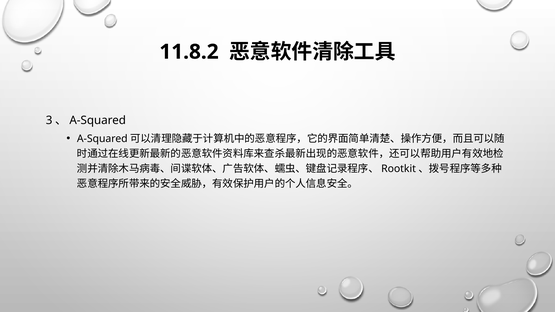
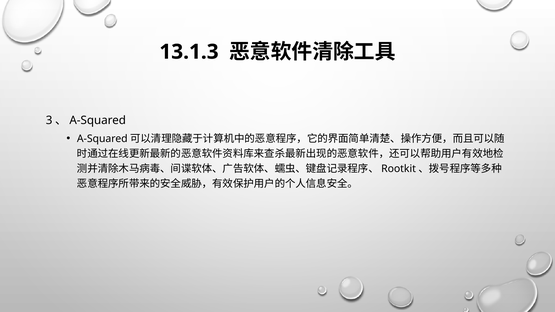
11.8.2: 11.8.2 -> 13.1.3 (189, 52)
